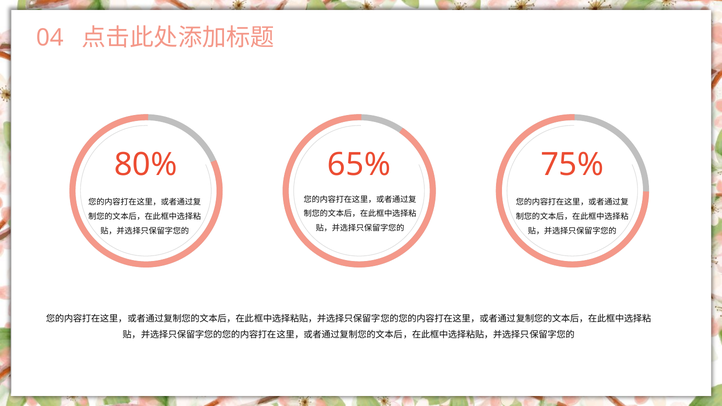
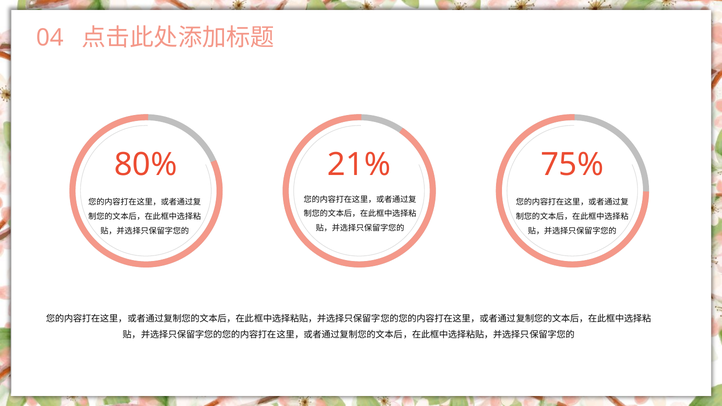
65%: 65% -> 21% (359, 165)
